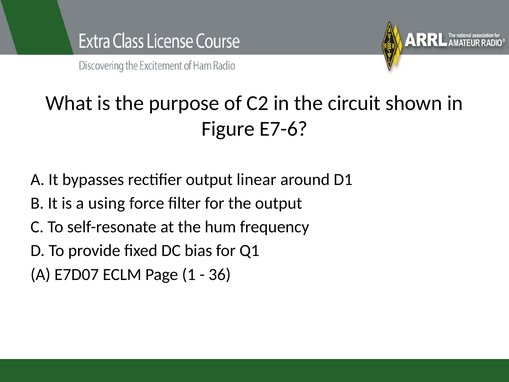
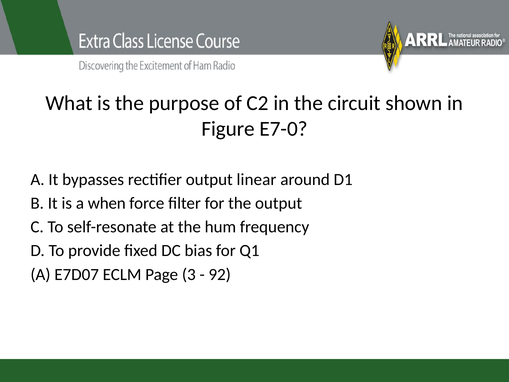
E7-6: E7-6 -> E7-0 (284, 129)
using: using -> when (107, 203)
1: 1 -> 3 (189, 274)
36: 36 -> 92 (220, 274)
